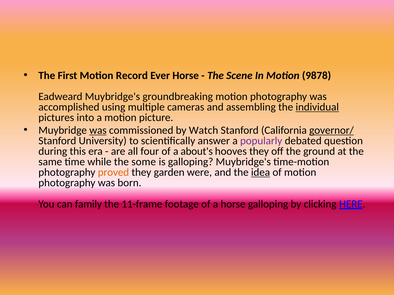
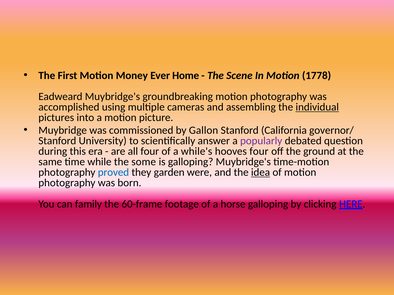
Record: Record -> Money (132, 76)
Ever Horse: Horse -> Home (186, 76)
9878: 9878 -> 1778 (317, 76)
was underline: present -> none (98, 130)
Watch: Watch -> Gallon (204, 130)
governor/ underline: present -> none (332, 130)
about's: about's -> while's (197, 152)
hooves they: they -> four (259, 152)
proved colour: orange -> blue (113, 173)
11-frame: 11-frame -> 60-frame (142, 204)
